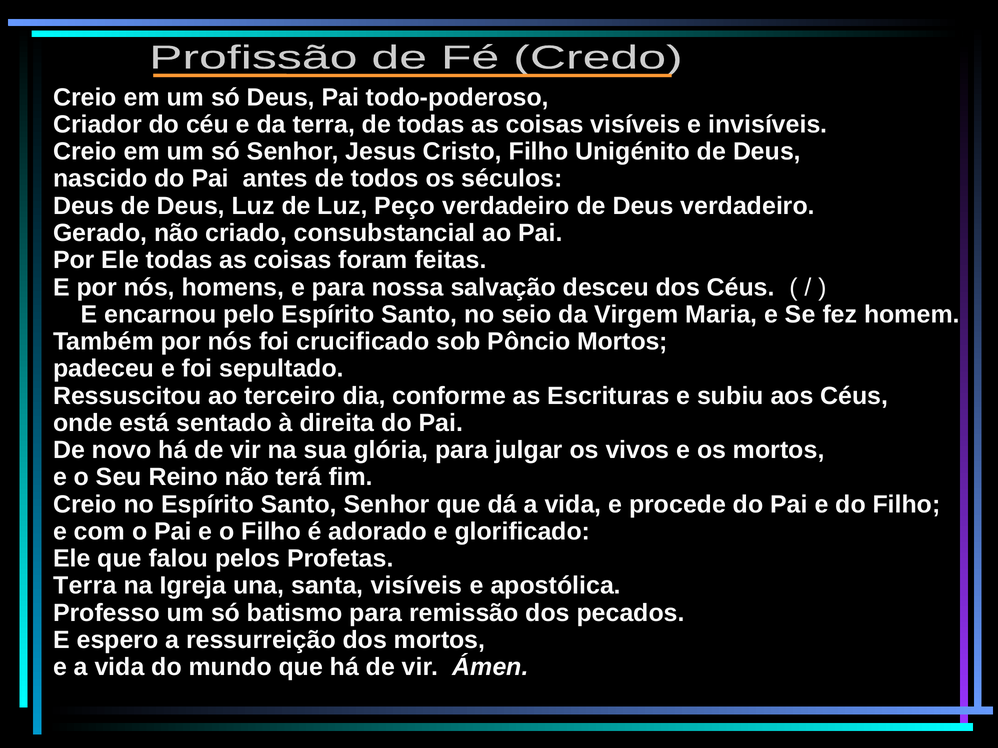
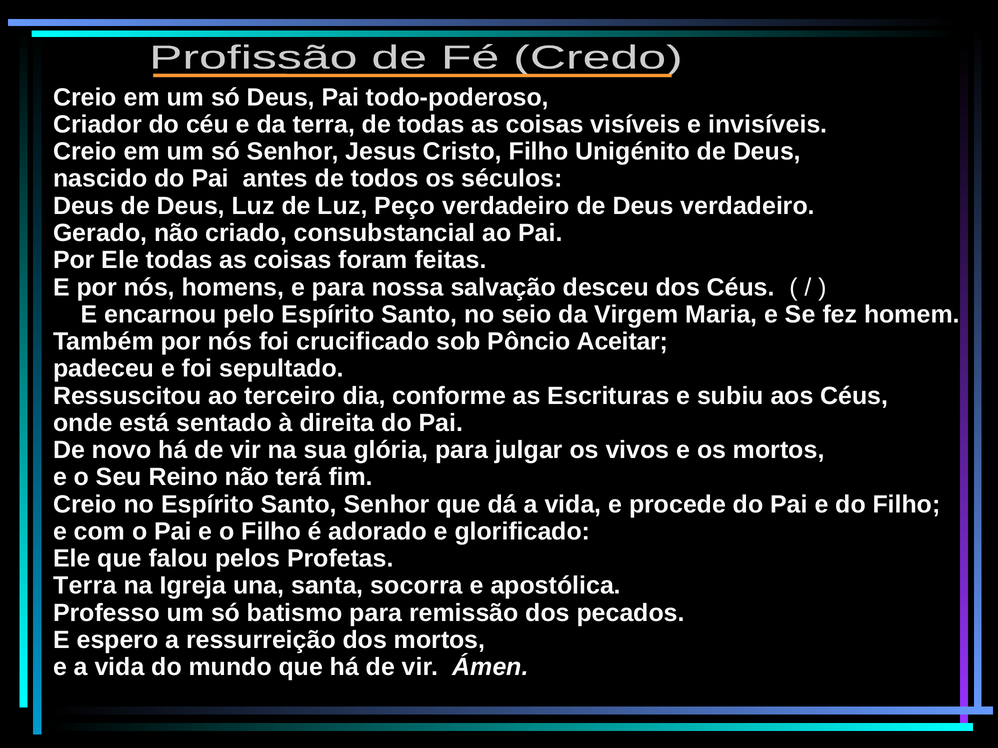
Pôncio Mortos: Mortos -> Aceitar (623, 342)
santa visíveis: visíveis -> socorra (416, 586)
